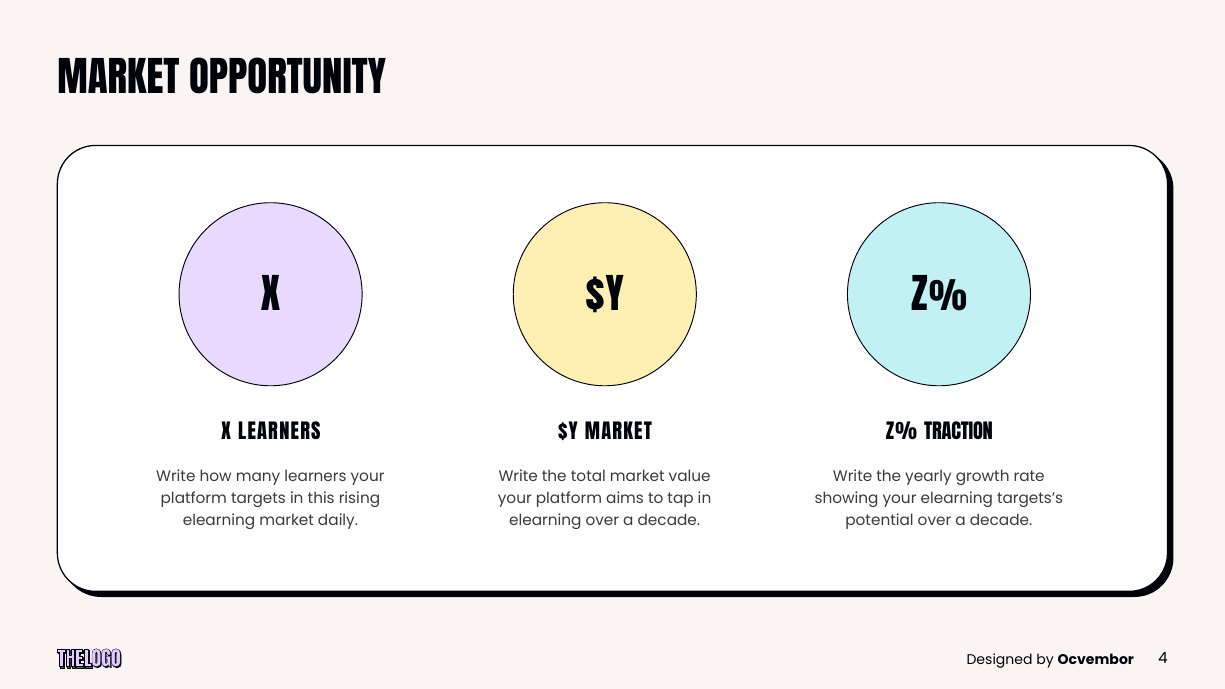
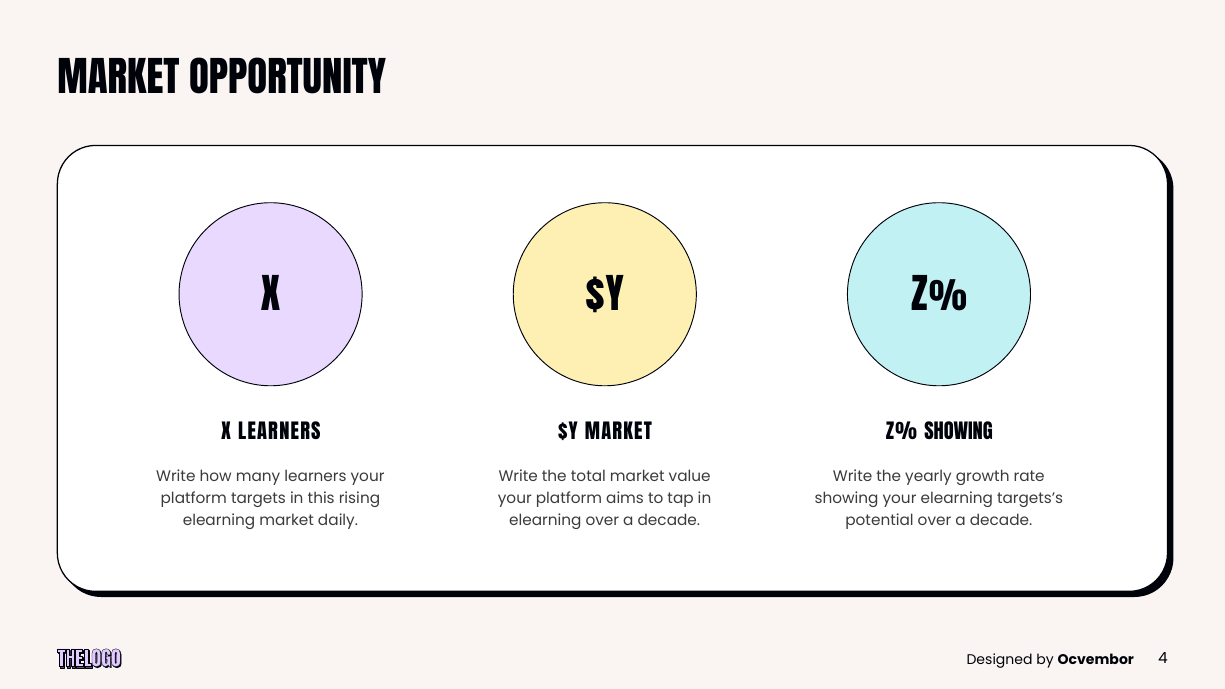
Z% TRACTION: TRACTION -> SHOWING (958, 433)
